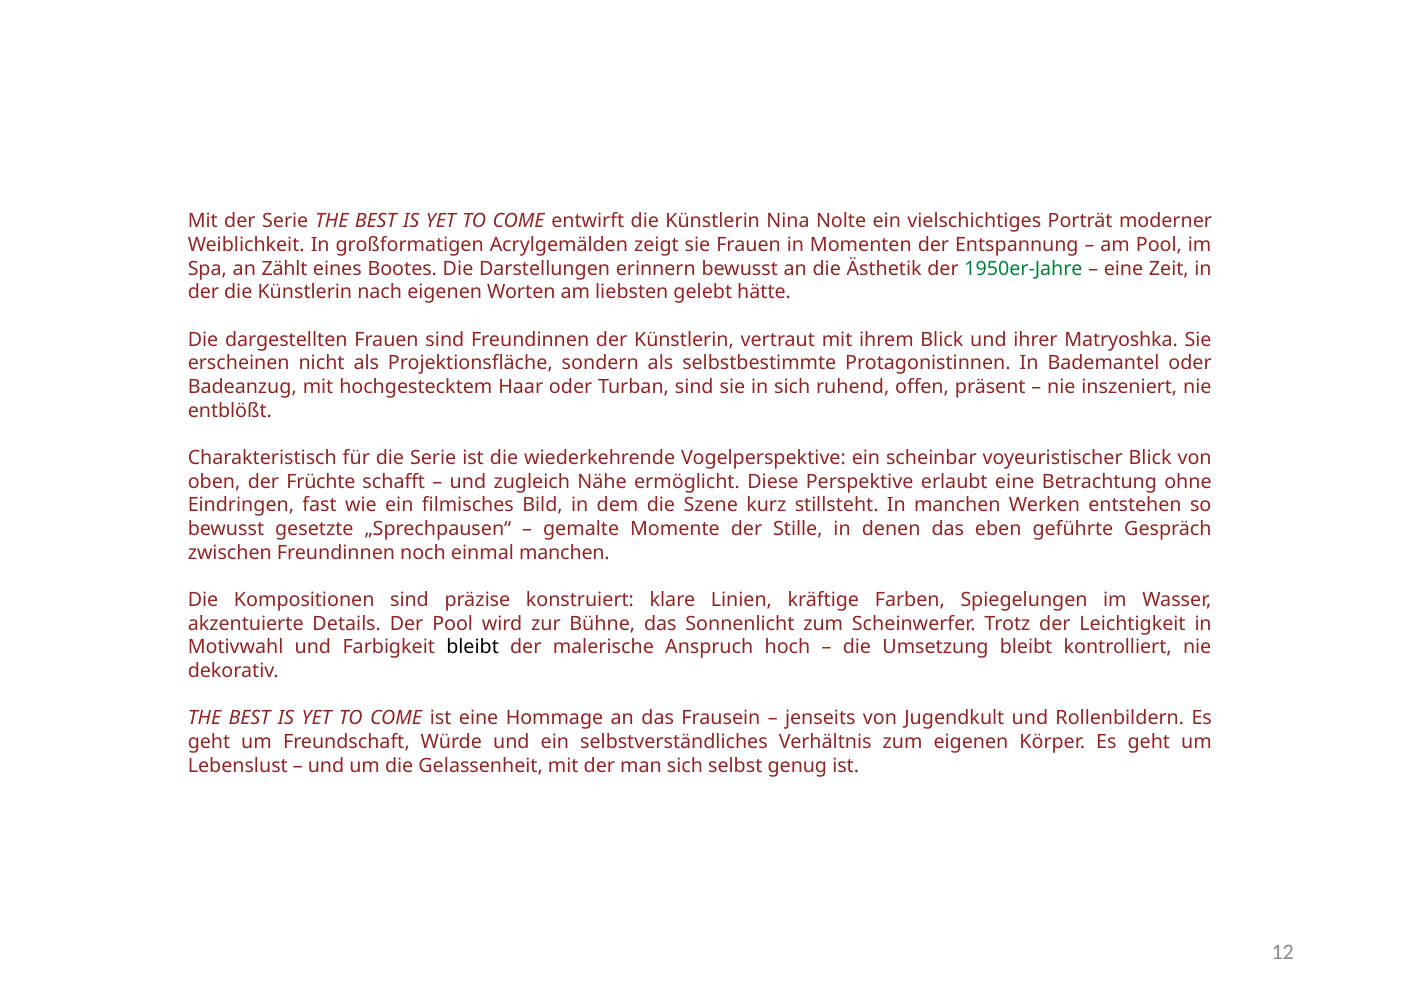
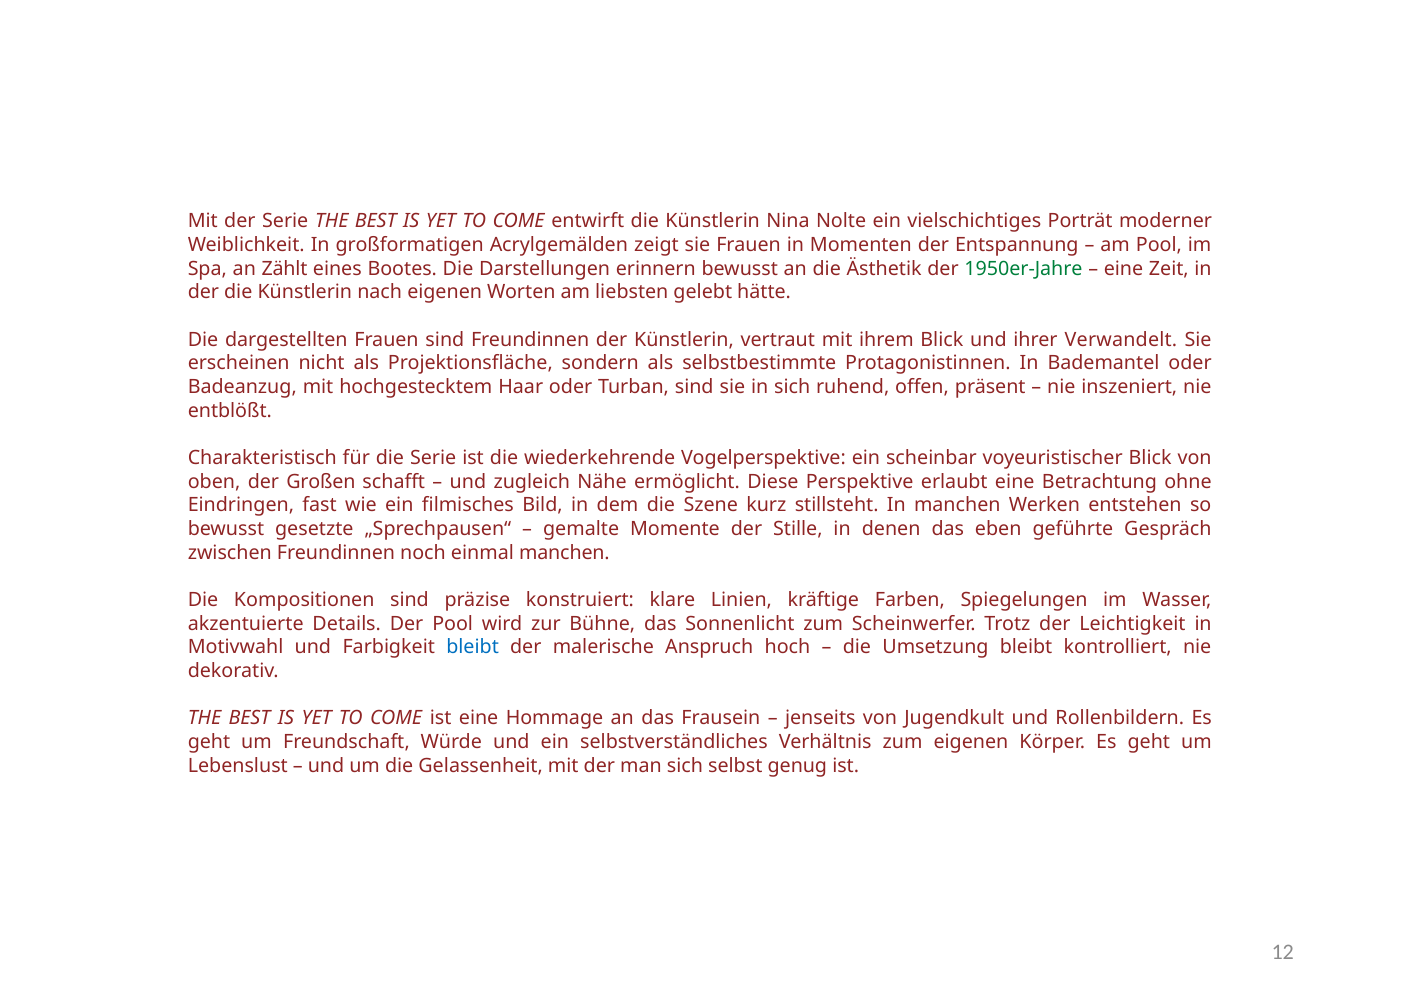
Matryoshka: Matryoshka -> Verwandelt (1121, 340)
Früchte: Früchte -> Großen (321, 482)
bleibt colour: black -> blue (473, 647)
